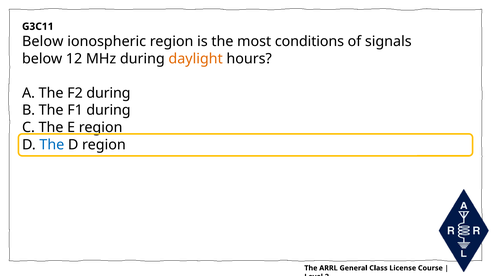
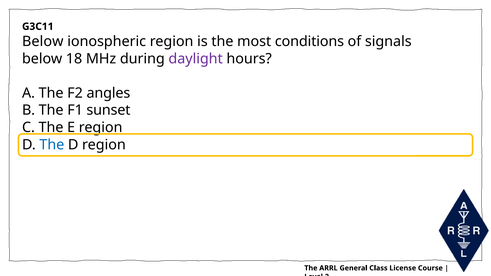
12: 12 -> 18 (74, 59)
daylight colour: orange -> purple (196, 59)
F2 during: during -> angles (108, 93)
F1 during: during -> sunset (108, 110)
